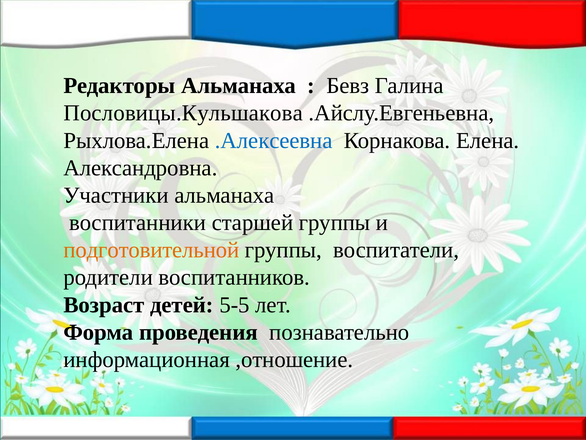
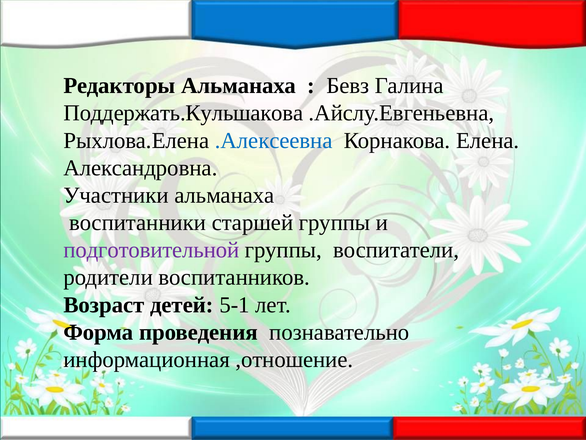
Пословицы.Кульшакова: Пословицы.Кульшакова -> Поддержать.Кульшакова (183, 113)
подготовительной colour: orange -> purple (151, 250)
5-5: 5-5 -> 5-1 (235, 304)
